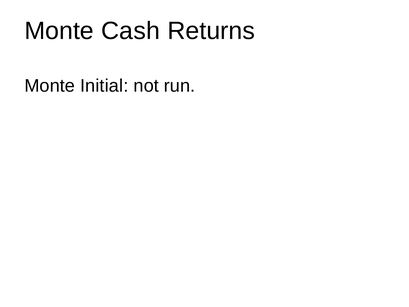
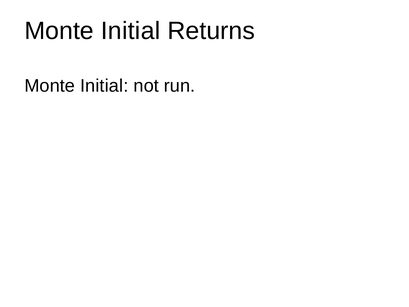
Cash: Cash -> Initial (131, 31)
